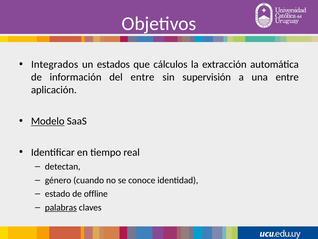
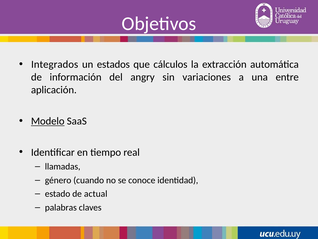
del entre: entre -> angry (143, 77)
supervisión: supervisión -> variaciones (207, 77)
detectan: detectan -> llamadas (63, 166)
offline: offline -> actual (96, 194)
palabras underline: present -> none (61, 207)
